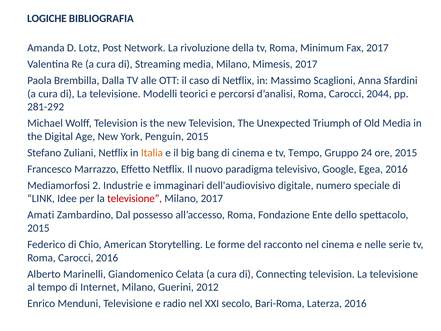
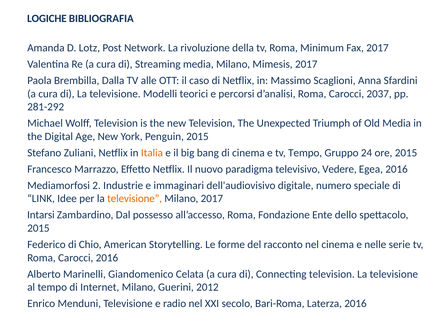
2044: 2044 -> 2037 (379, 94)
Google: Google -> Vedere (339, 169)
televisione colour: red -> orange (135, 199)
Amati: Amati -> Intarsi (41, 215)
